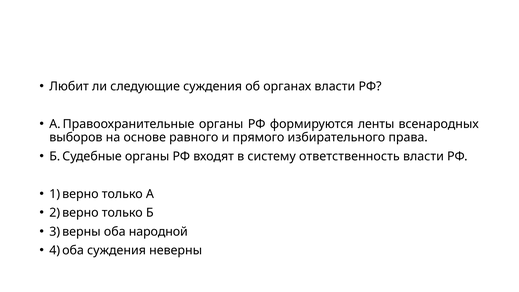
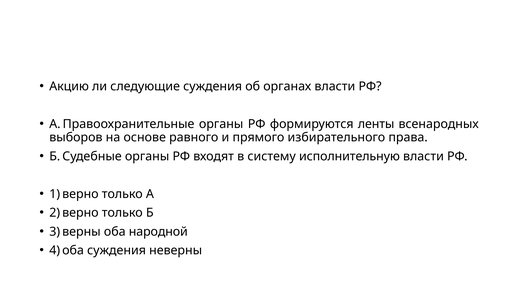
Любит: Любит -> Акцию (69, 86)
ответственность: ответственность -> исполнительную (349, 156)
